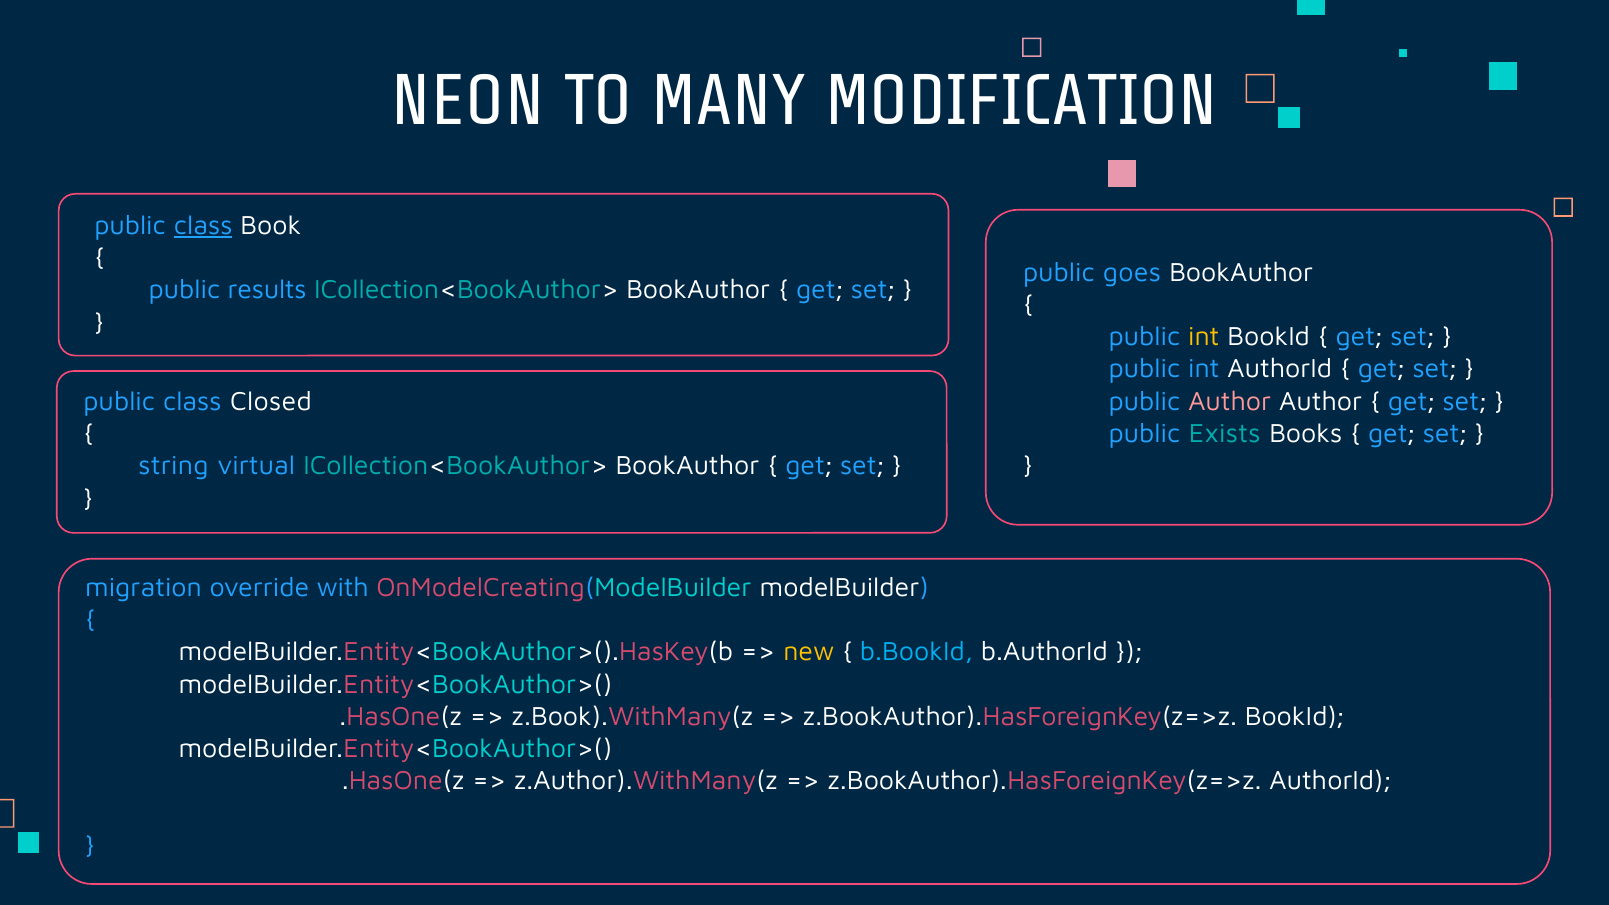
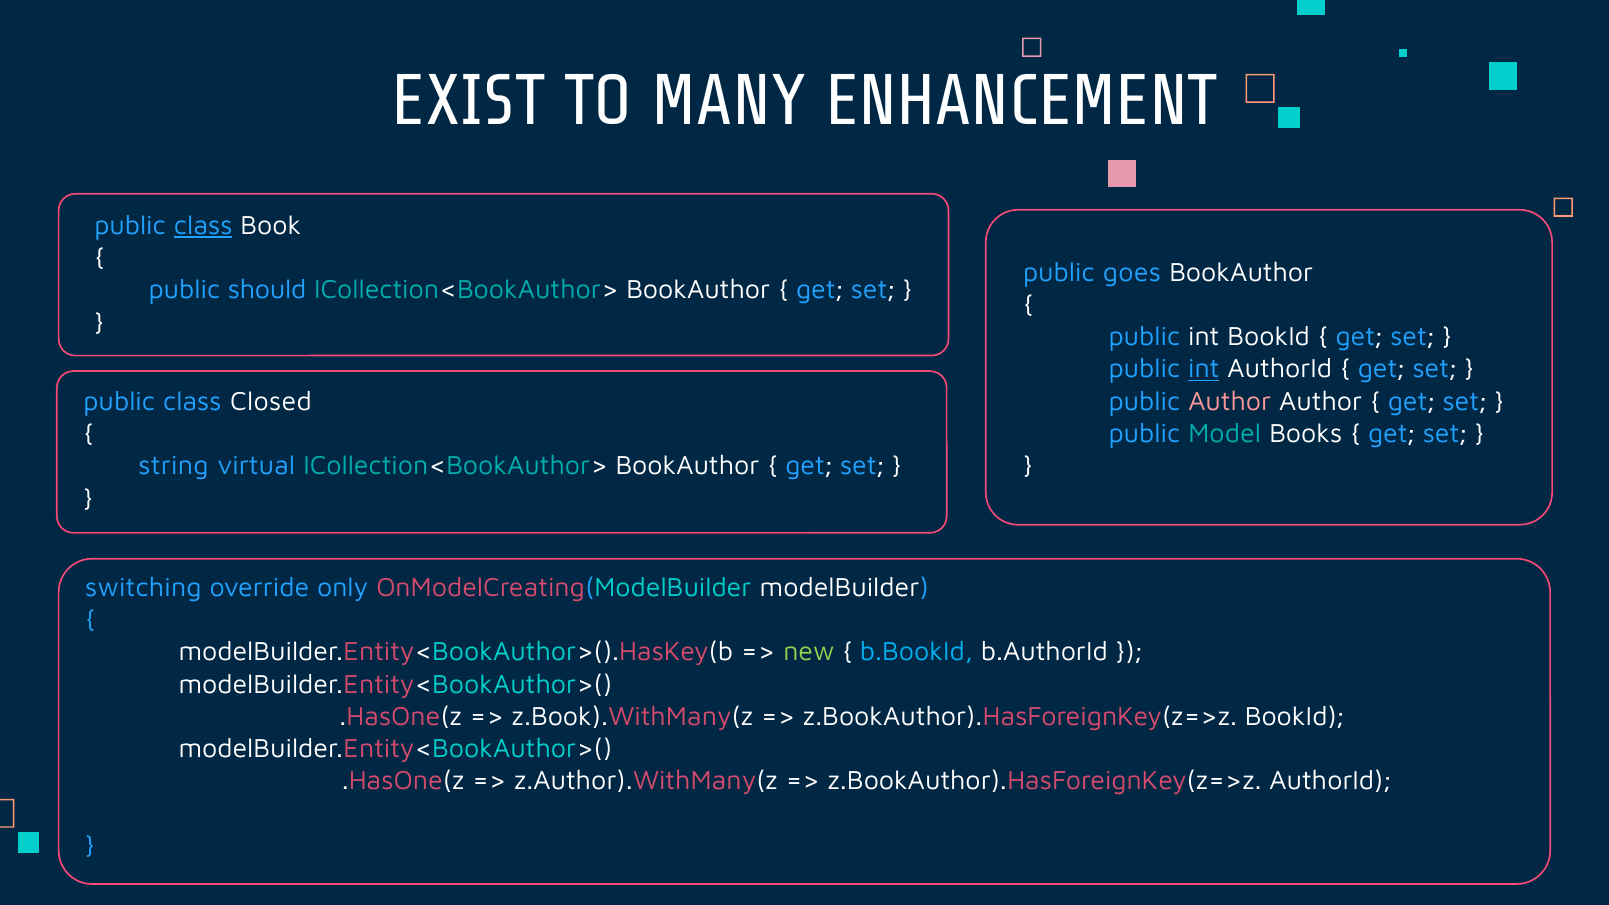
NEON: NEON -> EXIST (468, 101)
MODIFICATION: MODIFICATION -> ENHANCEMENT (1021, 101)
results: results -> should (267, 290)
int colour: yellow -> white (1204, 337)
int underline: none -> present (1204, 369)
Exists: Exists -> Model (1225, 434)
migration: migration -> switching (143, 588)
with: with -> only (343, 588)
new colour: yellow -> light green (809, 652)
